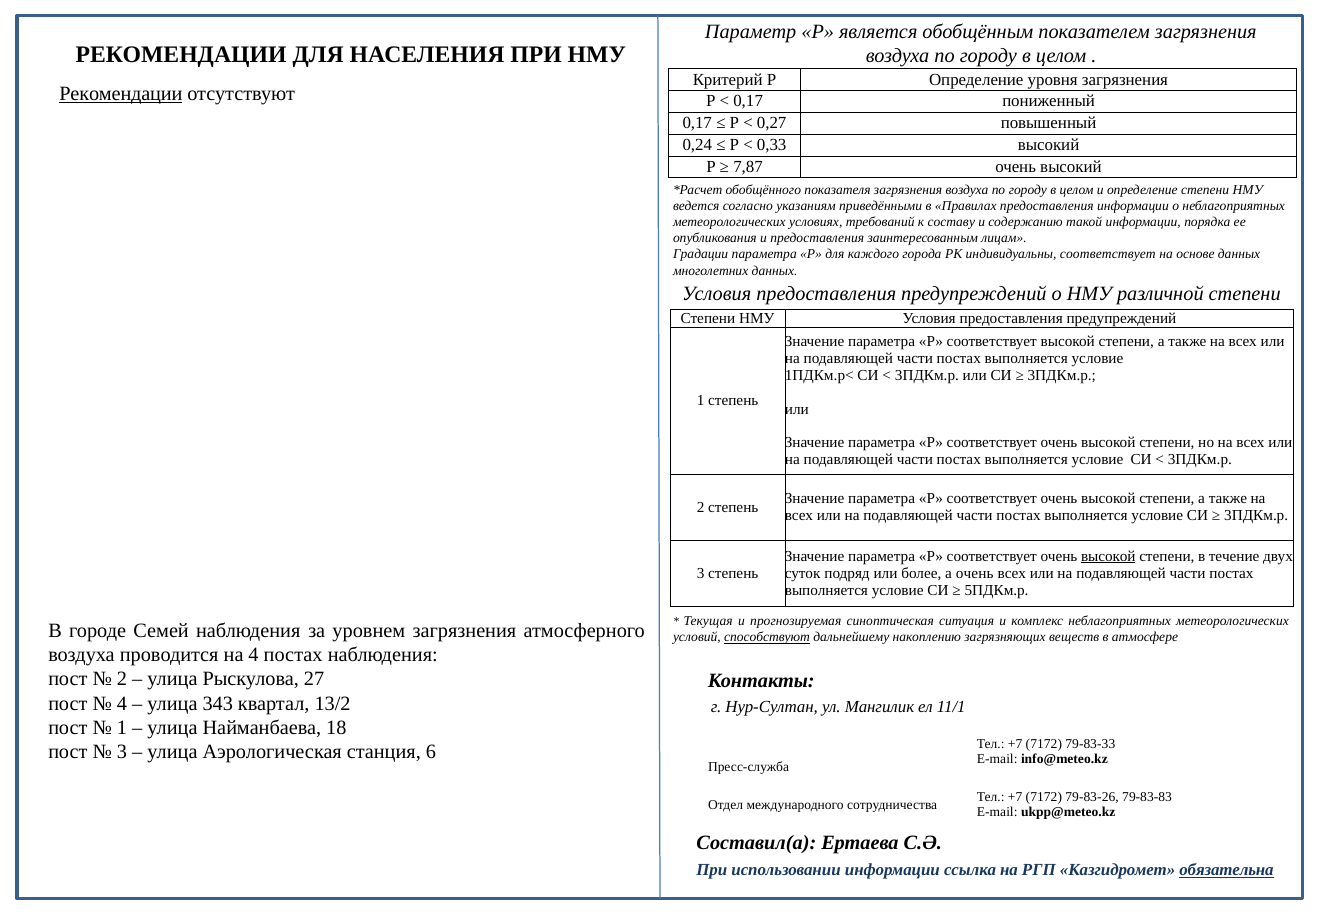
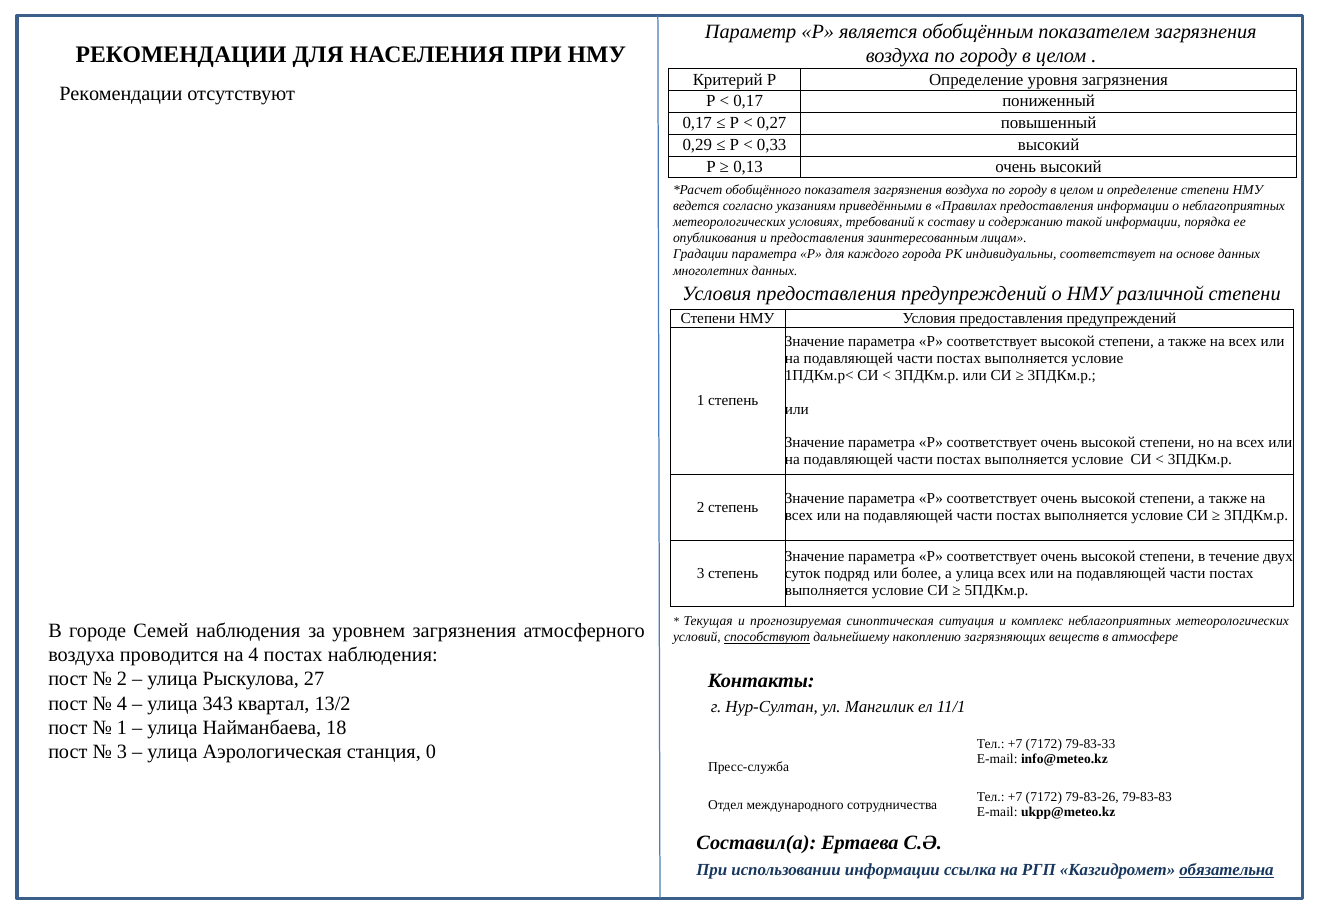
Рекомендации underline: present -> none (121, 93)
0,24: 0,24 -> 0,29 (697, 145)
7,87: 7,87 -> 0,13 (748, 167)
высокой underline: present -> none (1108, 556)
а очень: очень -> улица (975, 573)
6: 6 -> 0 (431, 752)
